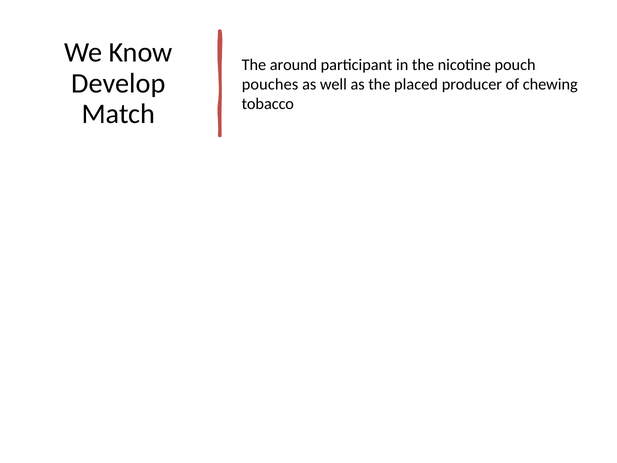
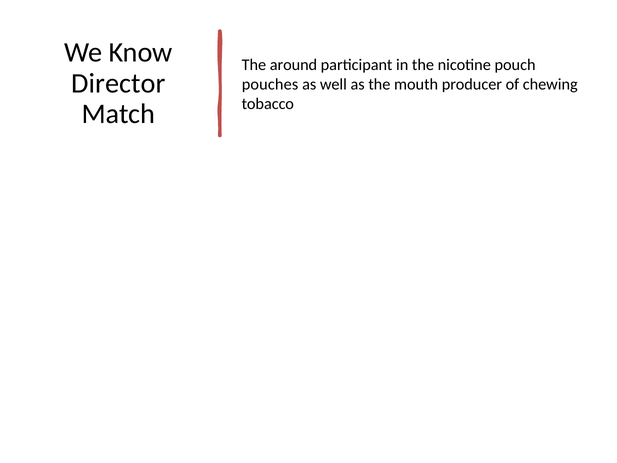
Develop: Develop -> Director (118, 83)
placed: placed -> mouth (416, 84)
